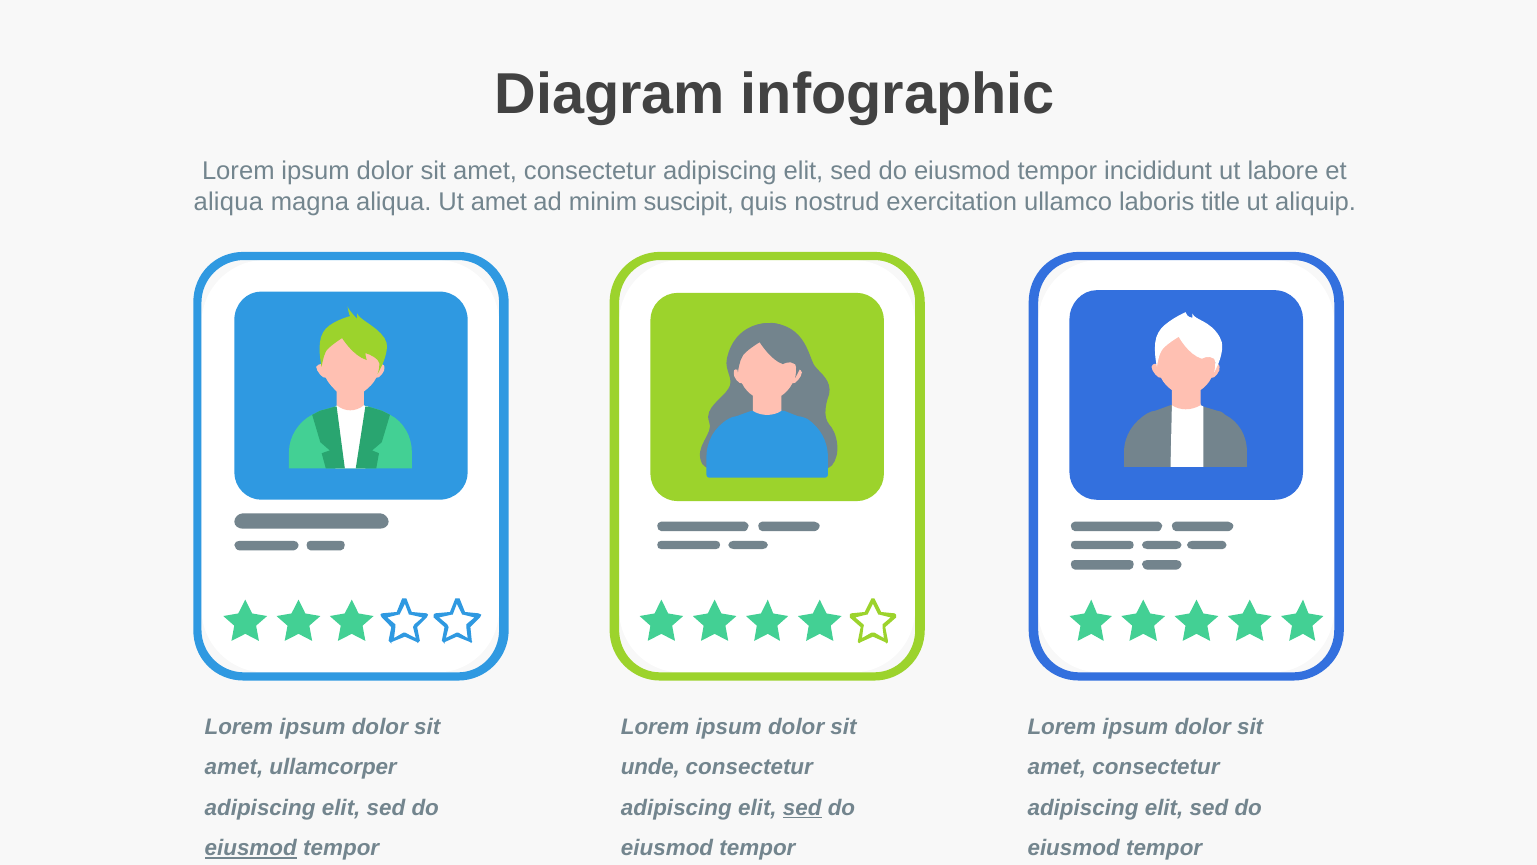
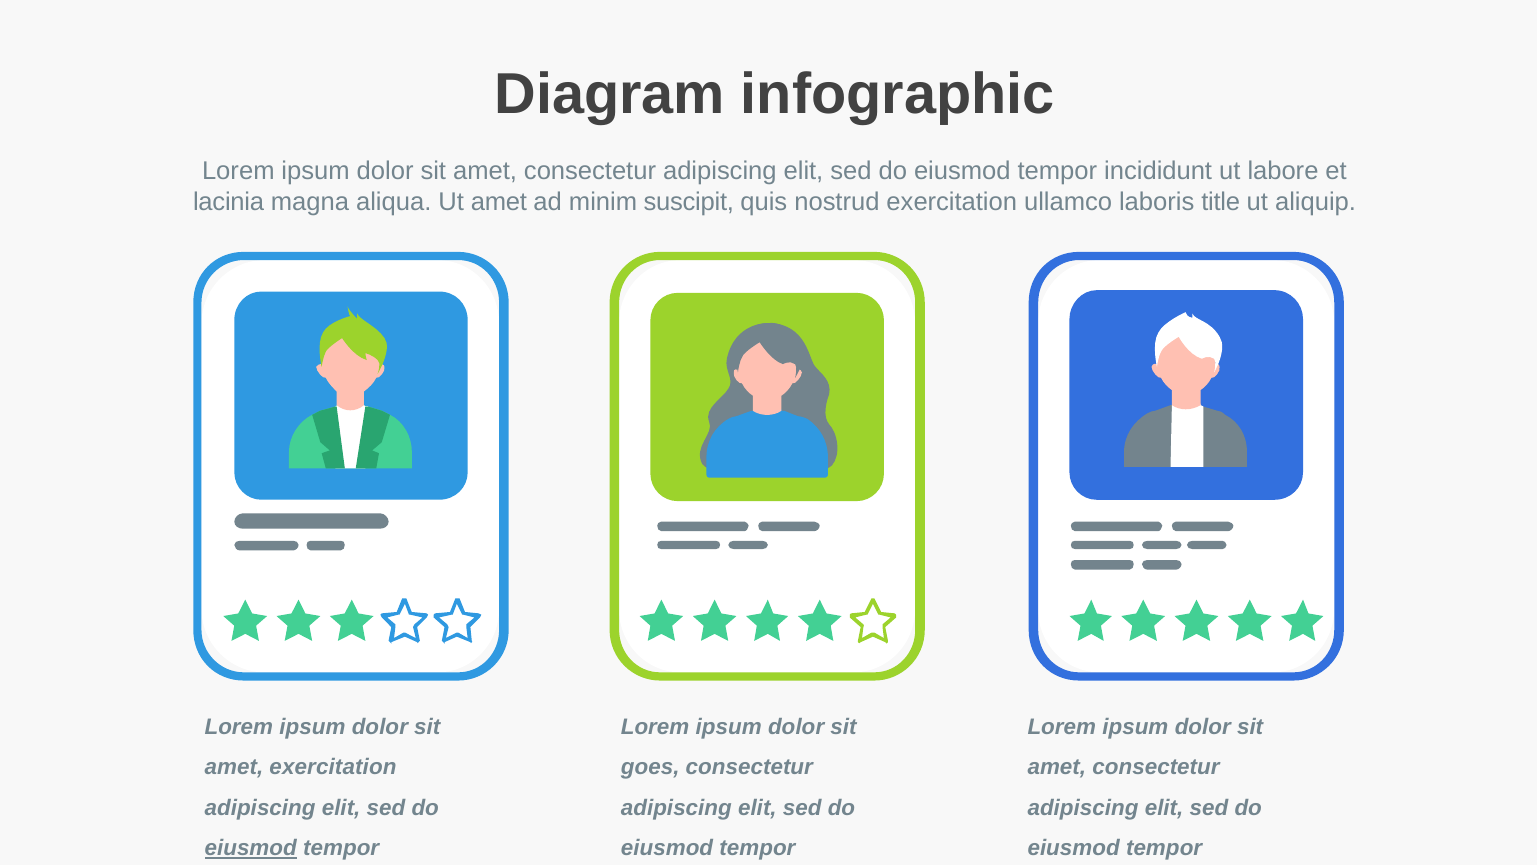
aliqua: aliqua -> lacinia (229, 202)
amet ullamcorper: ullamcorper -> exercitation (333, 767)
unde: unde -> goes (650, 767)
sed underline: present -> none (802, 807)
